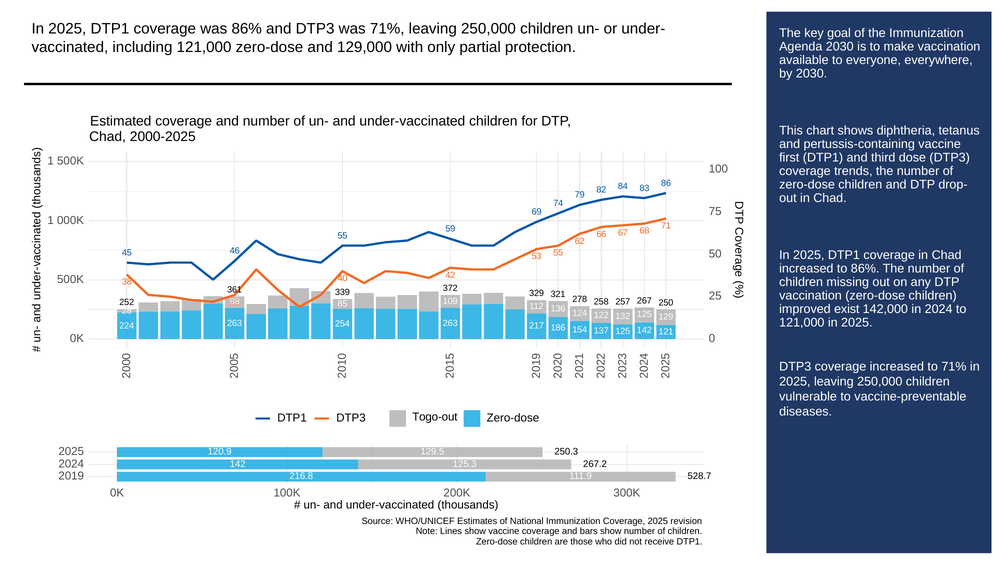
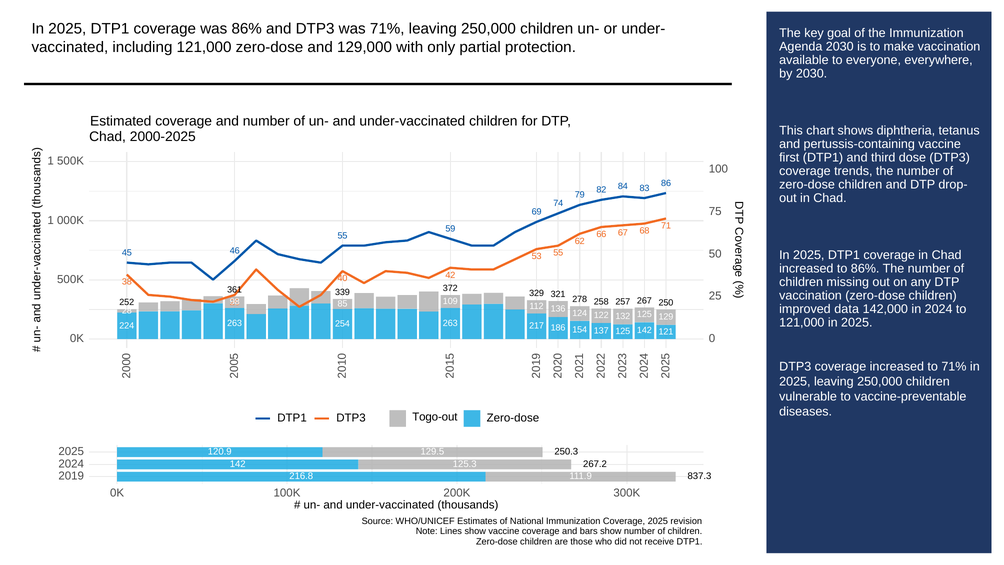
exist: exist -> data (847, 309)
528.7: 528.7 -> 837.3 (699, 476)
